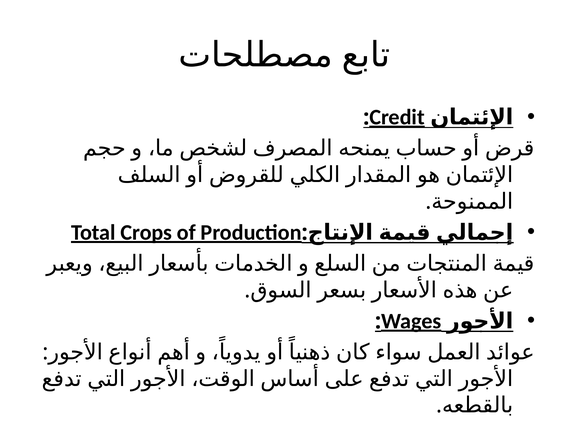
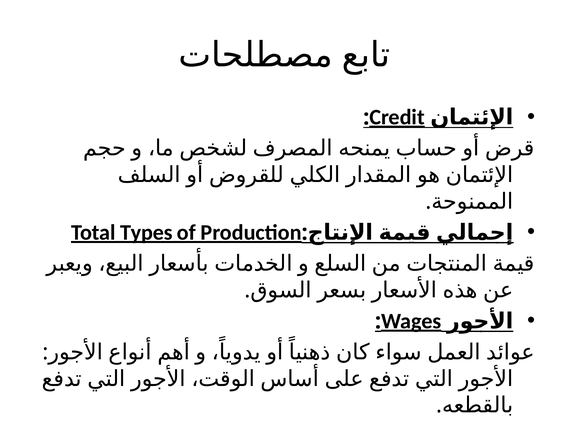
Crops: Crops -> Types (146, 232)
